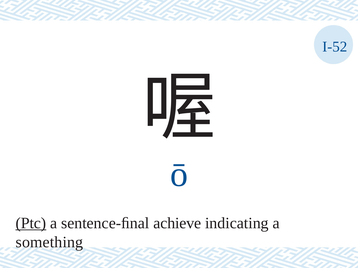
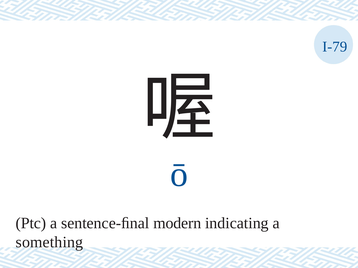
I-52: I-52 -> I-79 (335, 47)
Ptc underline: present -> none (31, 223)
achieve: achieve -> modern (177, 223)
